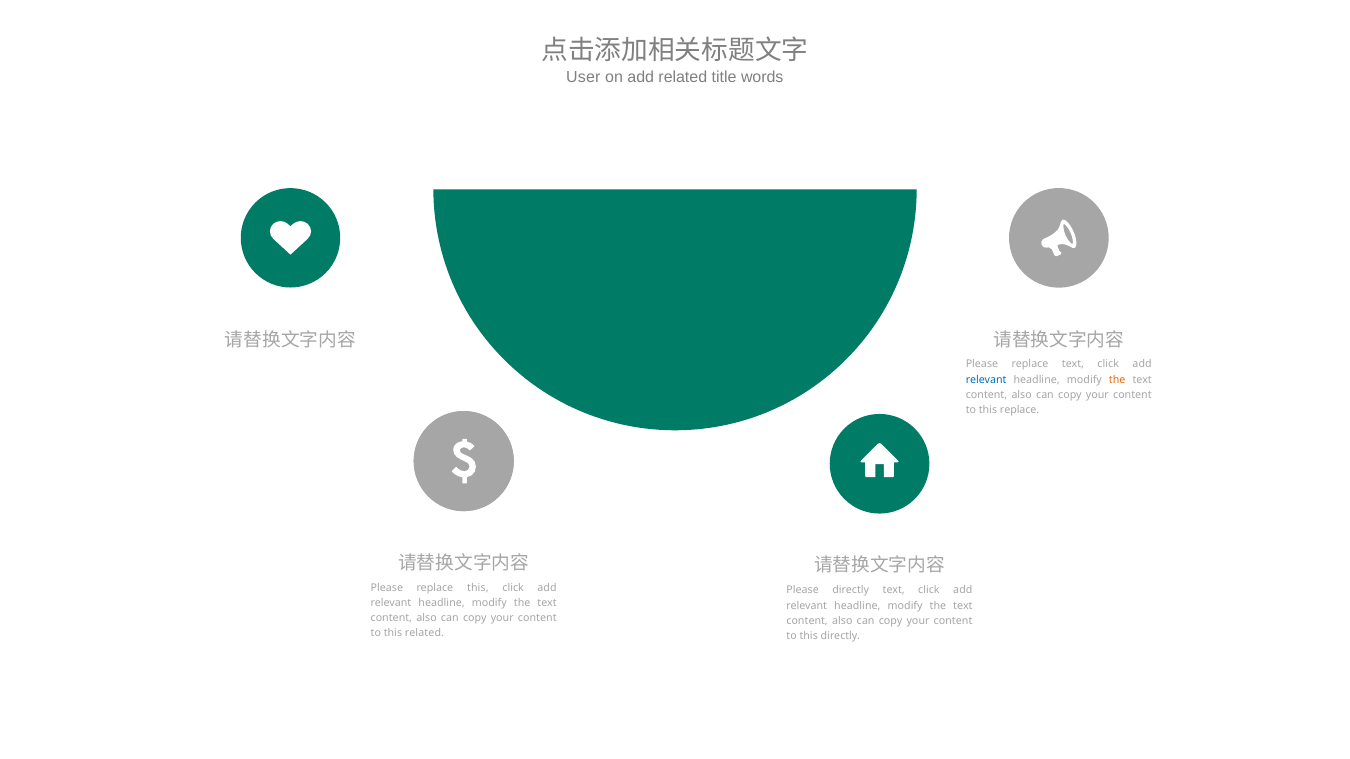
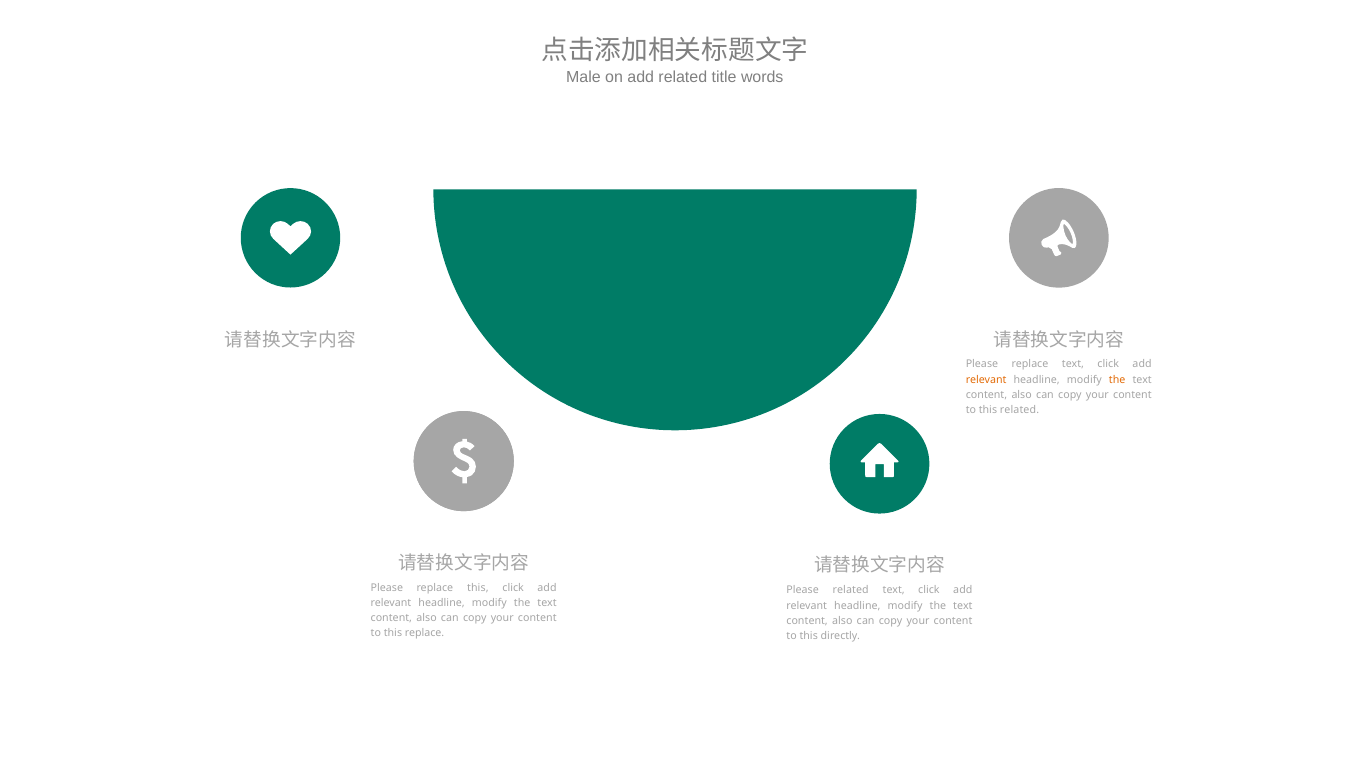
User: User -> Male (583, 77)
relevant colour: blue -> orange (986, 380)
this replace: replace -> related (1020, 410)
Please directly: directly -> related (851, 591)
this related: related -> replace (425, 634)
